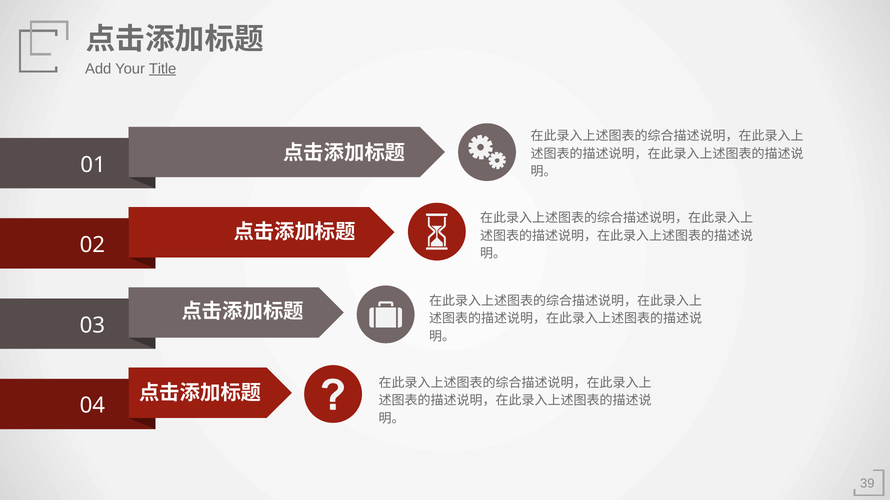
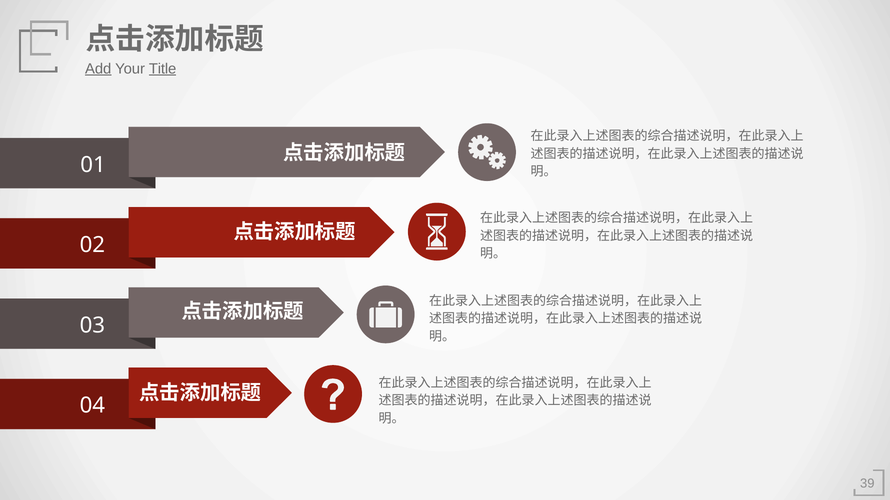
Add underline: none -> present (98, 69)
